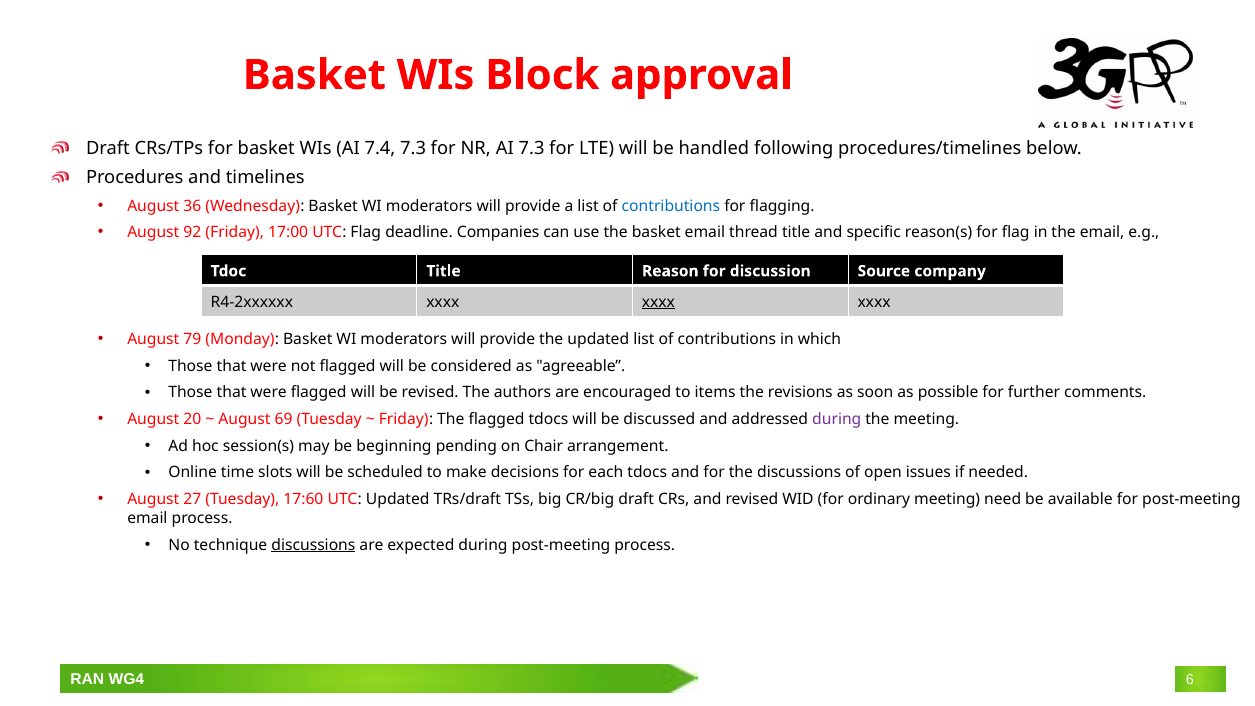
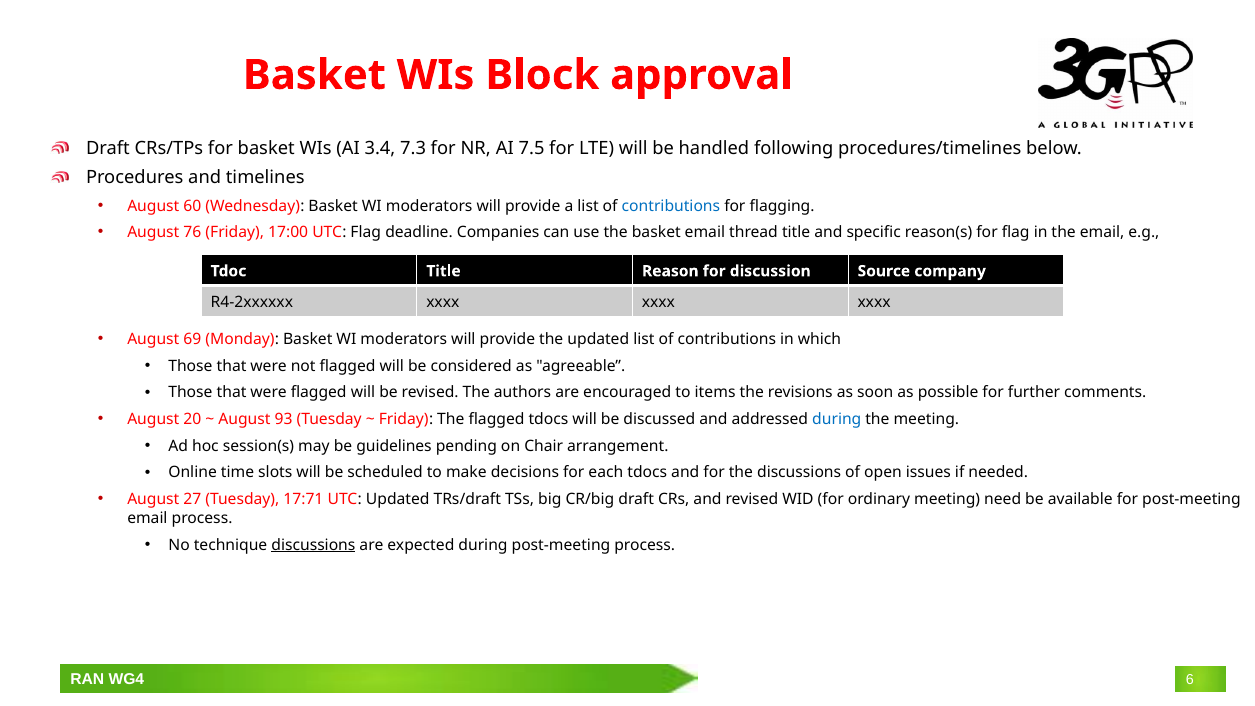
7.4: 7.4 -> 3.4 (380, 148)
AI 7.3: 7.3 -> 7.5 (532, 148)
36: 36 -> 60 (192, 206)
92: 92 -> 76 (192, 233)
xxxx underline: present -> none (658, 302)
79: 79 -> 69 (192, 339)
69: 69 -> 93 (284, 419)
during colour: purple -> blue (837, 419)
beginning: beginning -> guidelines (394, 446)
17:60: 17:60 -> 17:71 (303, 499)
